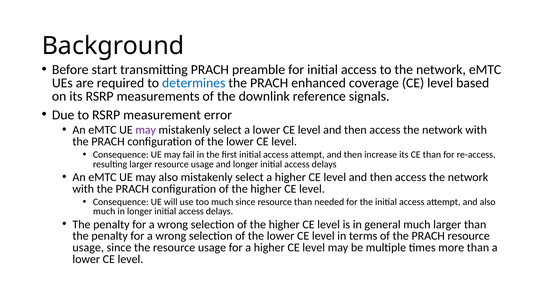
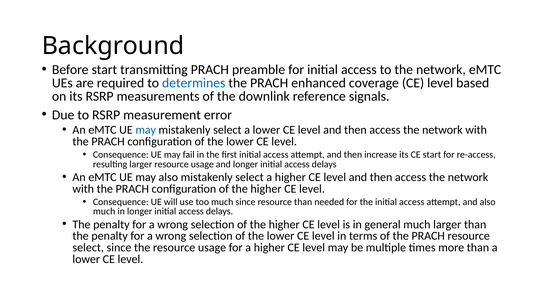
may colour: purple -> blue (146, 130)
CE than: than -> start (432, 155)
usage: usage -> select (88, 247)
